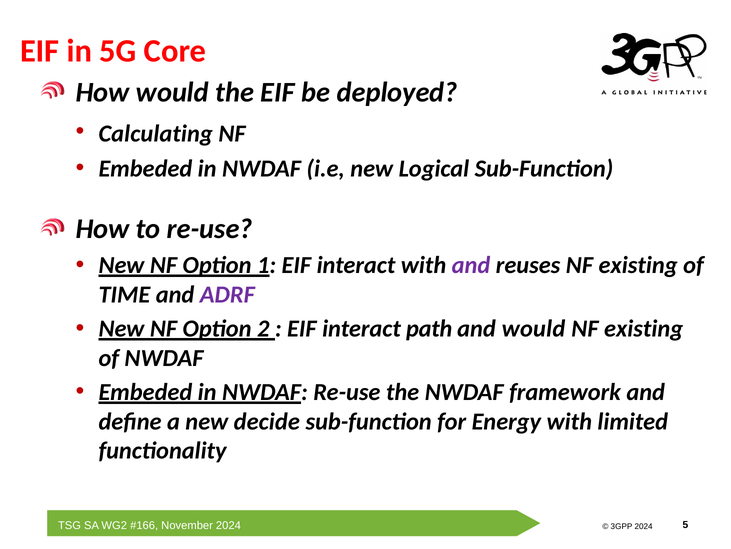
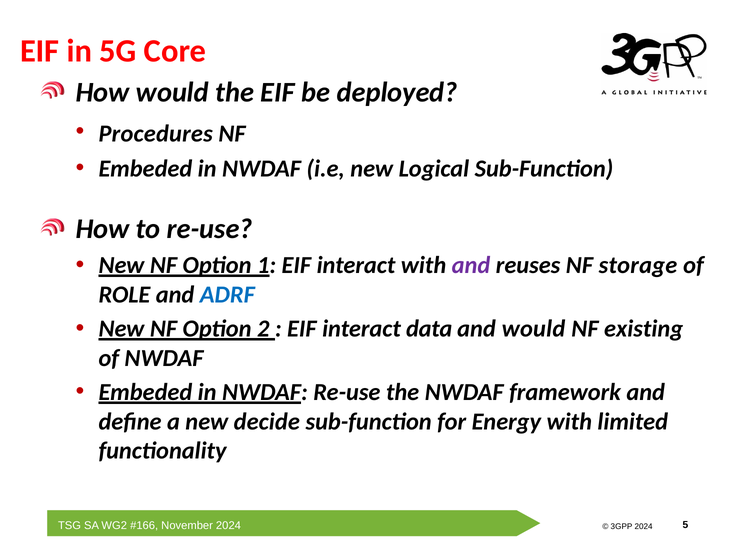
Calculating: Calculating -> Procedures (156, 133)
reuses NF existing: existing -> storage (638, 265)
TIME: TIME -> ROLE (124, 294)
ADRF colour: purple -> blue (227, 294)
path: path -> data (429, 328)
